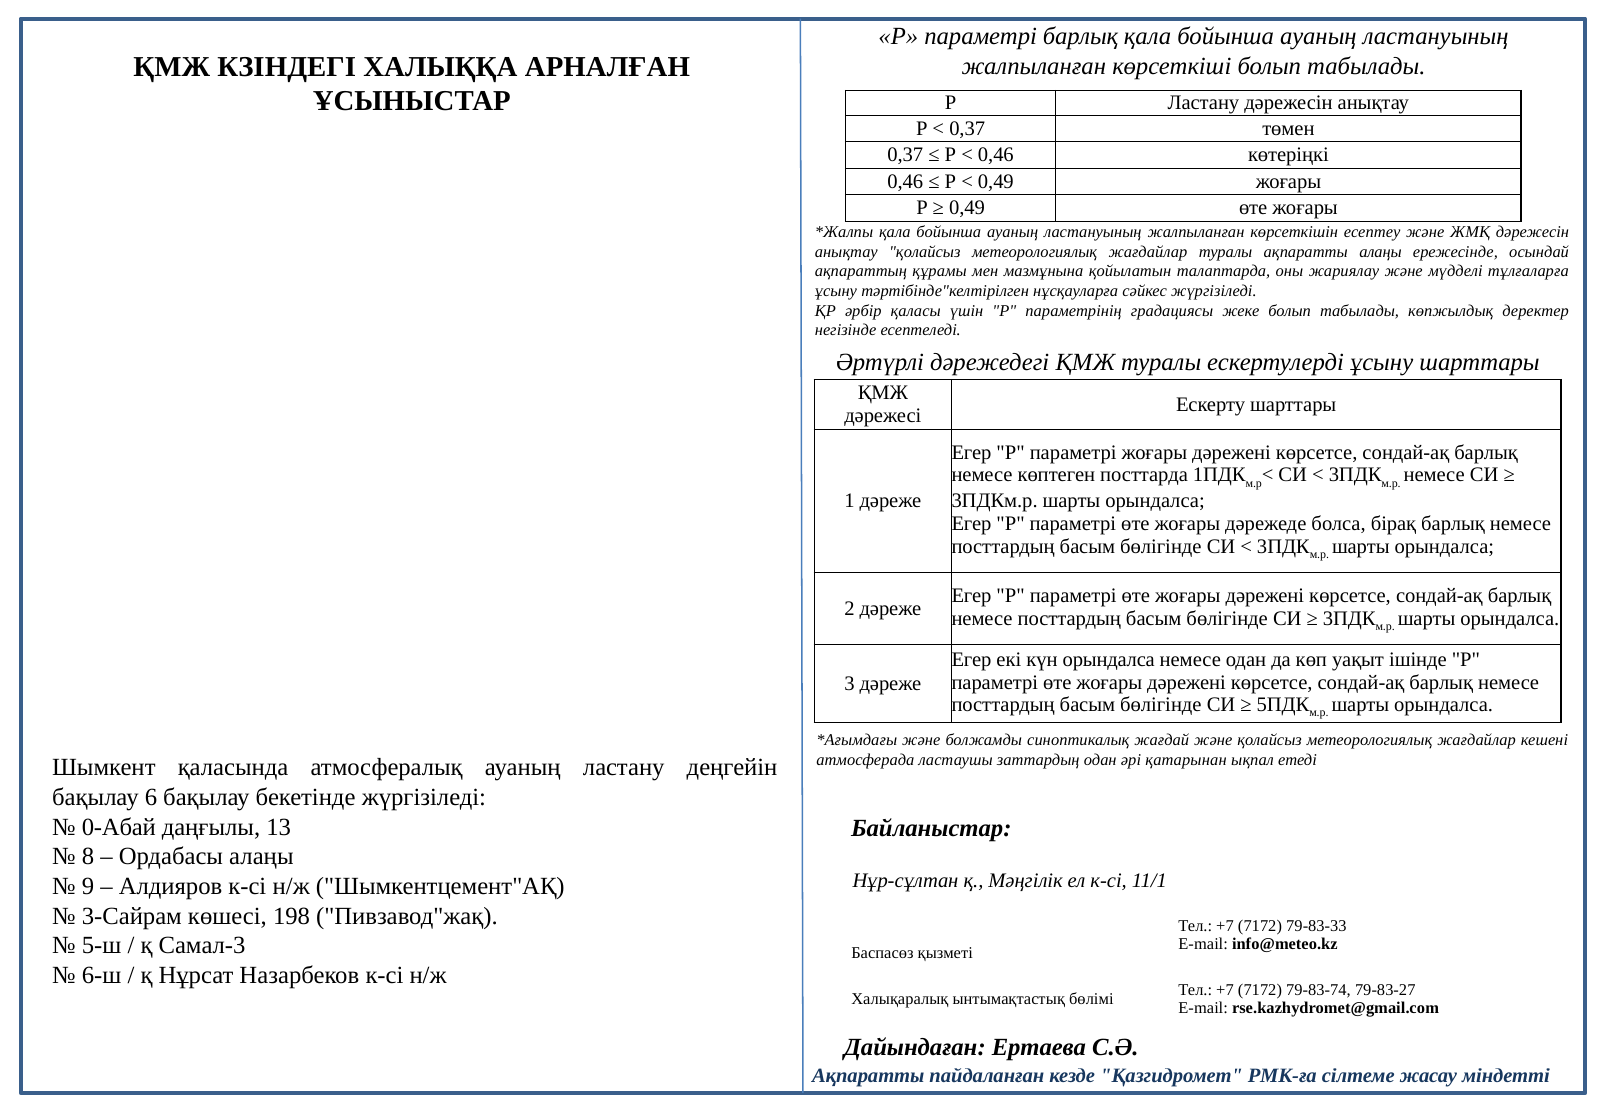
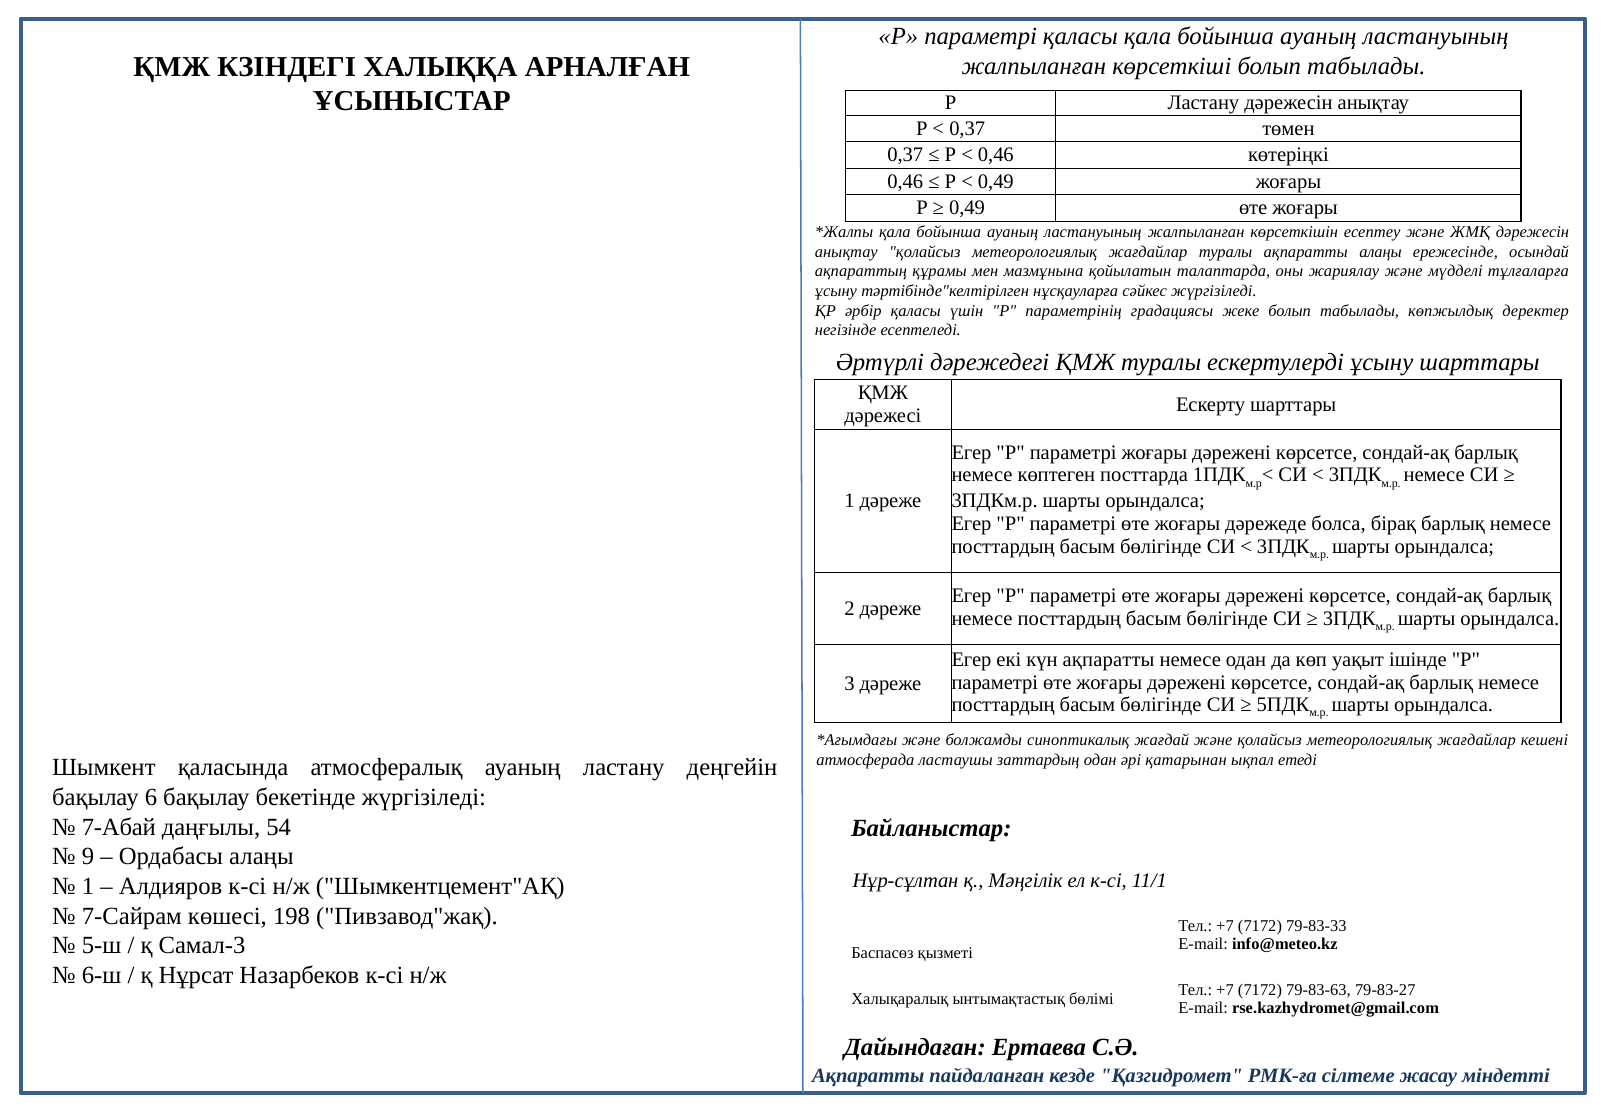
параметрі барлық: барлық -> қаласы (1080, 36)
күн орындалса: орындалса -> ақпаратты (1109, 659)
0-Абай: 0-Абай -> 7-Абай (119, 827)
13: 13 -> 54 (279, 827)
8: 8 -> 9 (88, 856)
9: 9 -> 1 (88, 886)
3-Сайрам: 3-Сайрам -> 7-Сайрам (132, 916)
79-83-74: 79-83-74 -> 79-83-63 (1318, 990)
